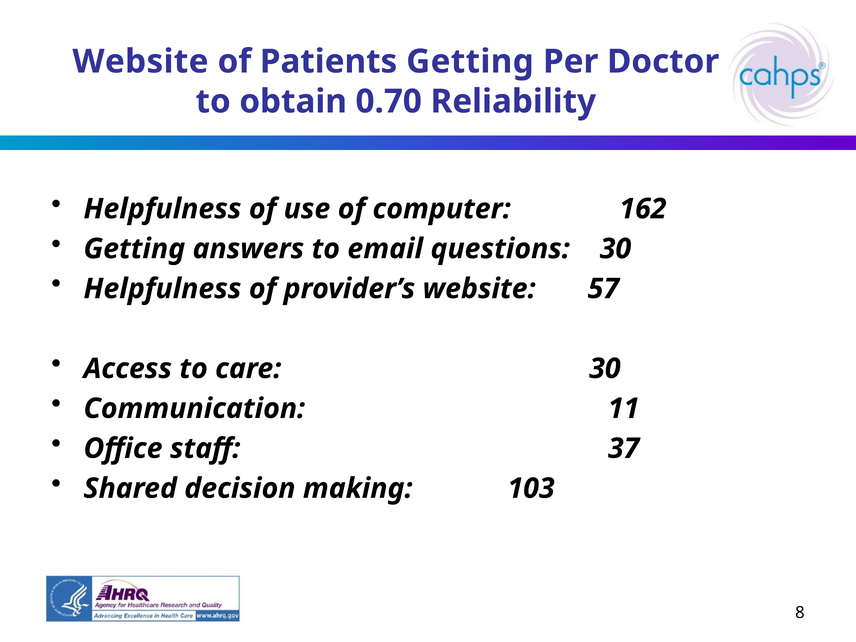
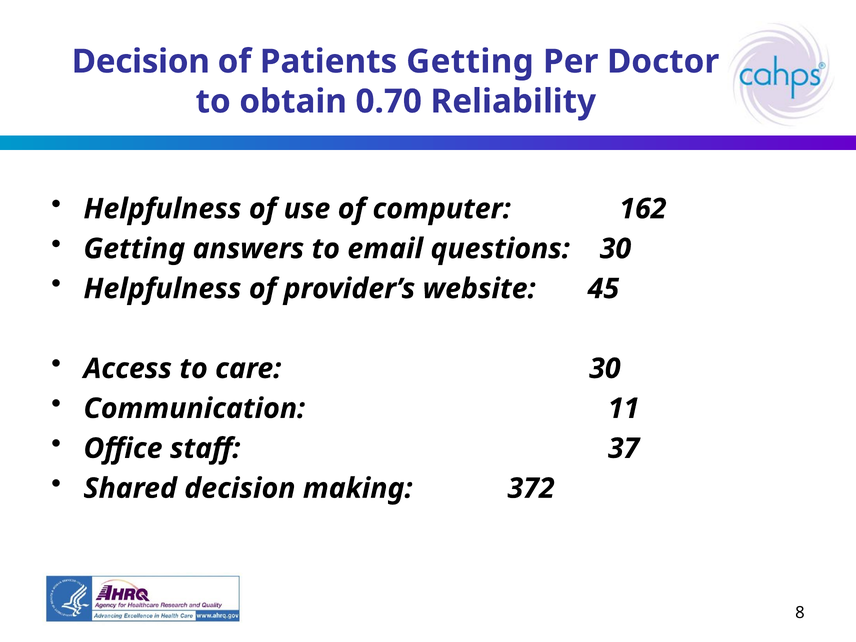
Website: Website -> Decision (141, 62)
57: 57 -> 45 (603, 289)
103: 103 -> 372 (531, 488)
